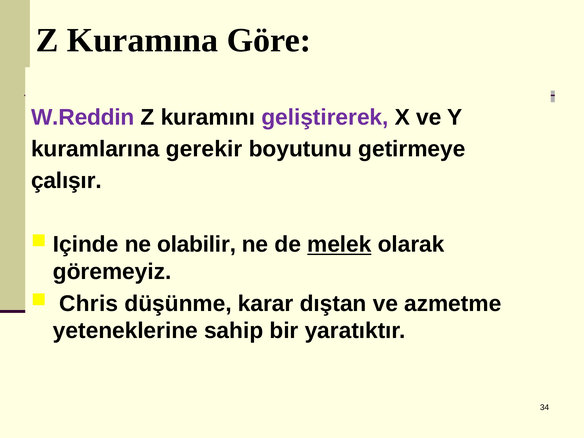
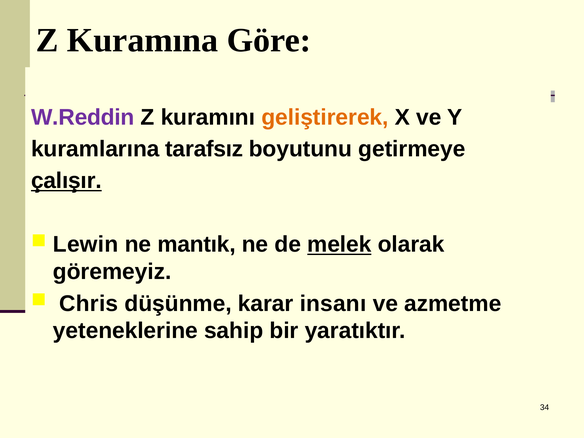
geliştirerek colour: purple -> orange (325, 117)
gerekir: gerekir -> tarafsız (204, 149)
çalışır underline: none -> present (66, 181)
Içinde: Içinde -> Lewin (86, 244)
olabilir: olabilir -> mantık (197, 244)
dıştan: dıştan -> insanı (333, 304)
